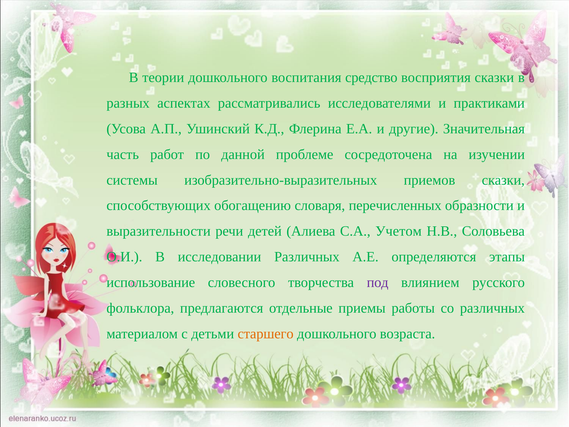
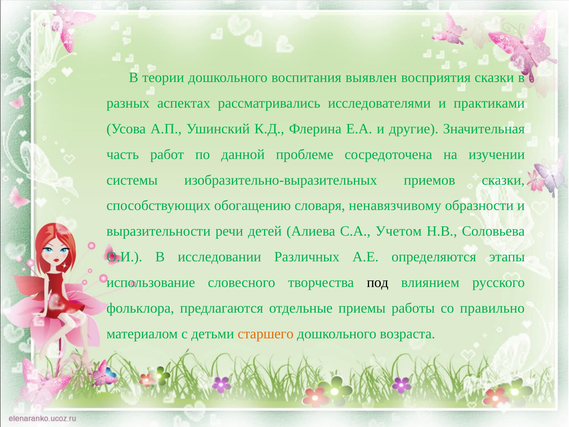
средство: средство -> выявлен (371, 77)
перечисленных: перечисленных -> ненавязчивому (395, 205)
под colour: purple -> black (378, 282)
со различных: различных -> правильно (492, 308)
